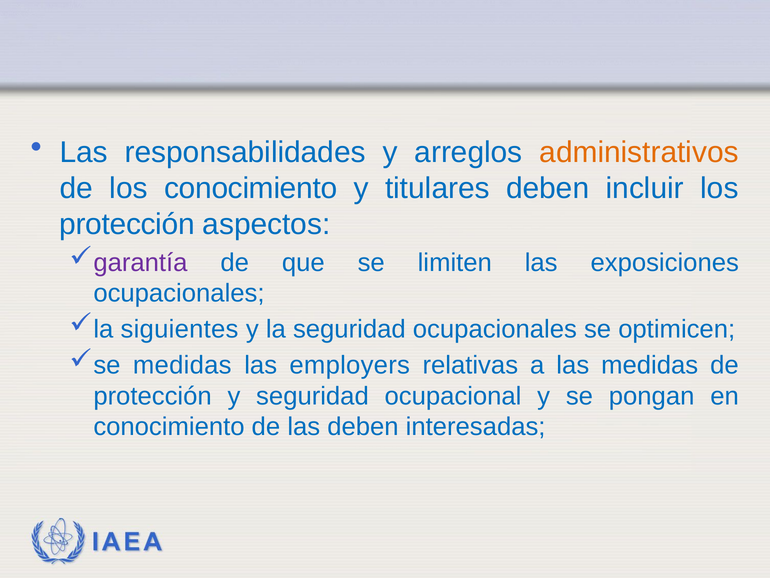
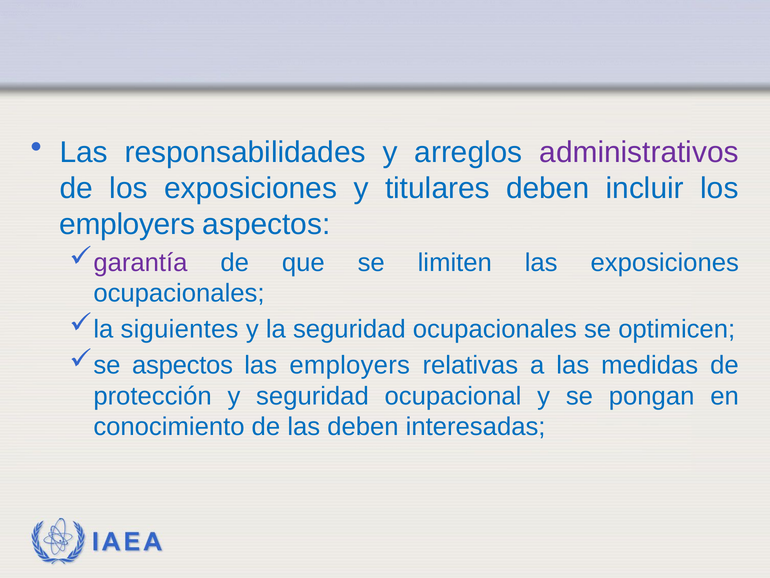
administrativos colour: orange -> purple (639, 152)
los conocimiento: conocimiento -> exposiciones (251, 188)
protección: protección -> employers (127, 224)
se medidas: medidas -> aspectos (183, 365)
